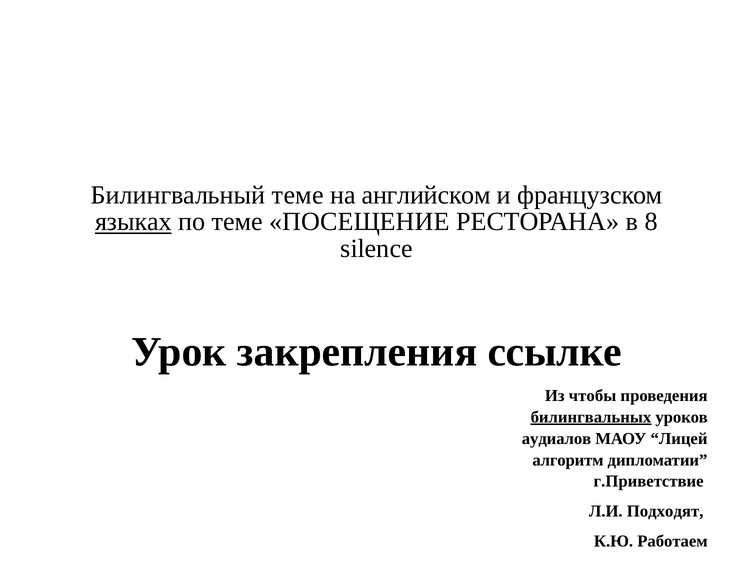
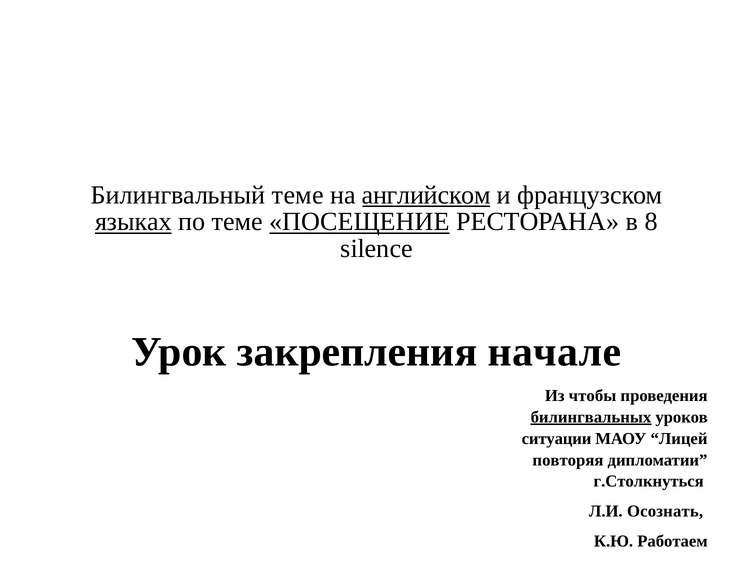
английском underline: none -> present (426, 195)
ПОСЕЩЕНИЕ underline: none -> present (360, 222)
ссылке: ссылке -> начале (554, 352)
аудиалов: аудиалов -> ситуации (557, 438)
алгоритм: алгоритм -> повторяя (568, 460)
г.Приветствие: г.Приветствие -> г.Столкнуться (649, 481)
Подходят: Подходят -> Осознать (665, 511)
